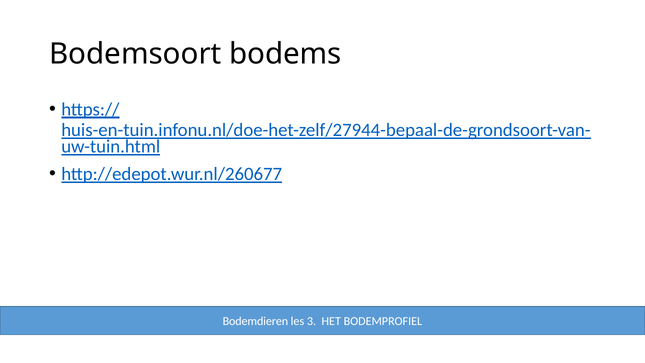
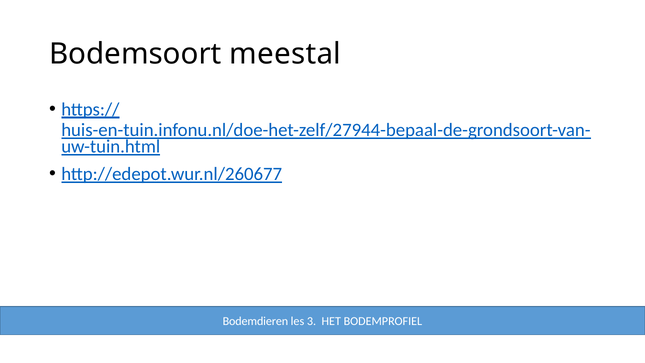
bodems: bodems -> meestal (285, 54)
